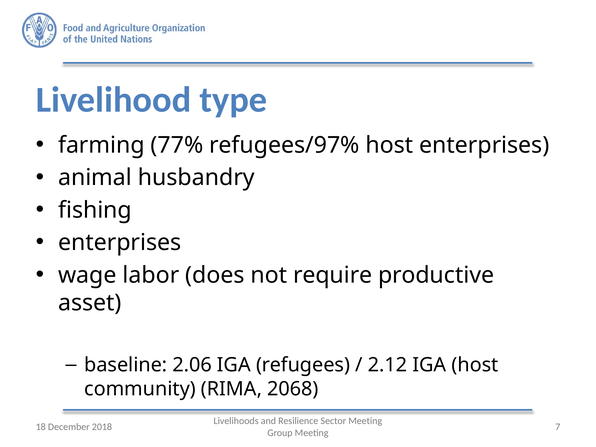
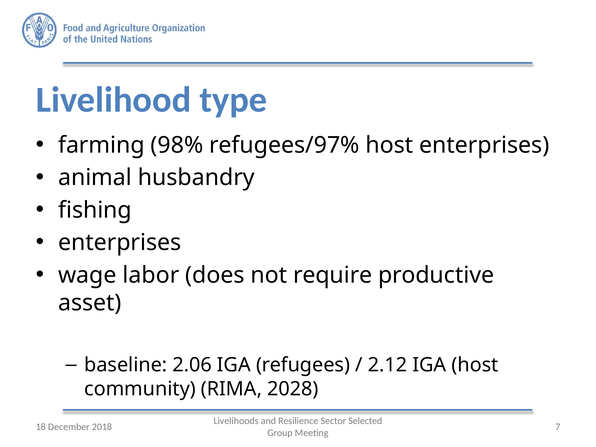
77%: 77% -> 98% (177, 145)
2068: 2068 -> 2028 (293, 389)
Sector Meeting: Meeting -> Selected (365, 421)
